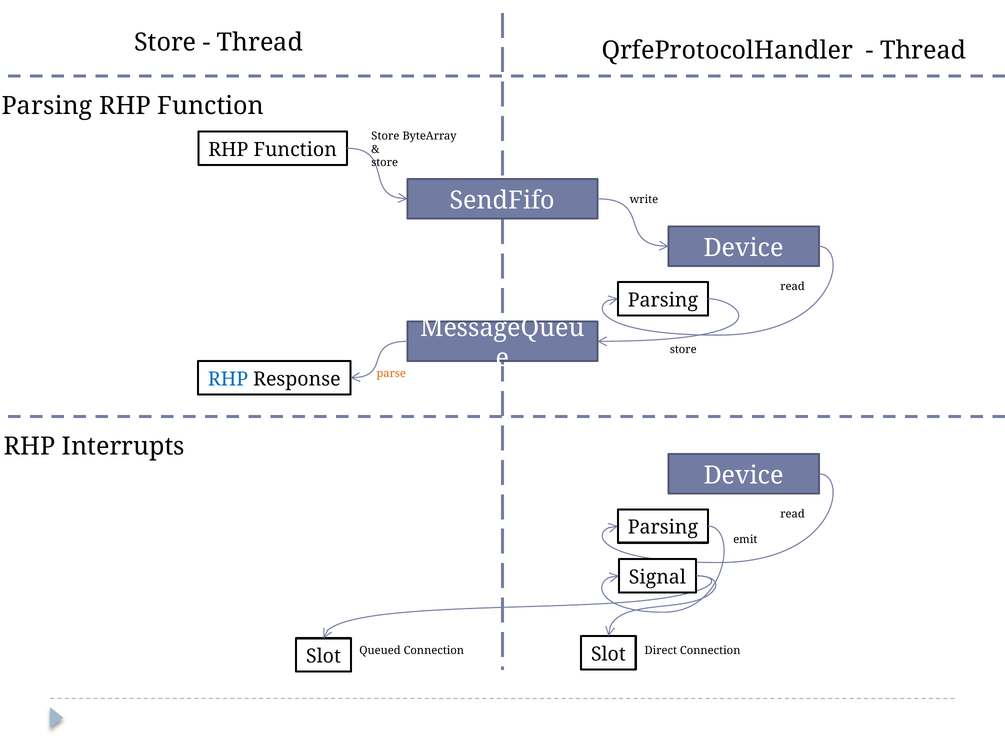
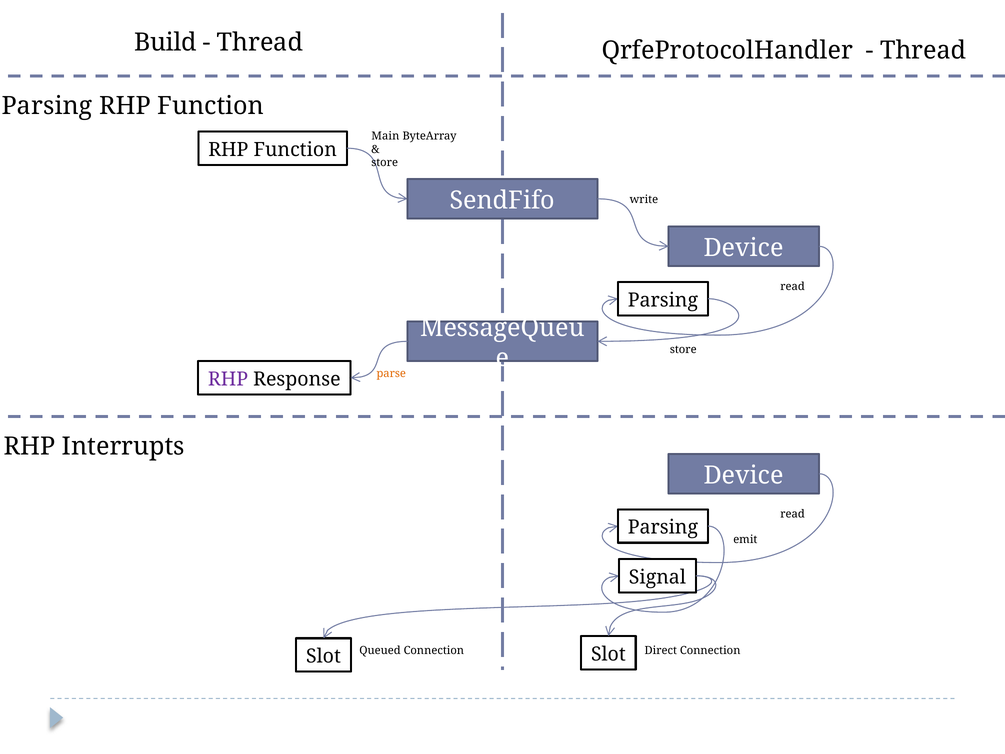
Store: Store -> Build (165, 42)
Store: Store -> Main (385, 136)
RHP colour: blue -> purple (228, 379)
